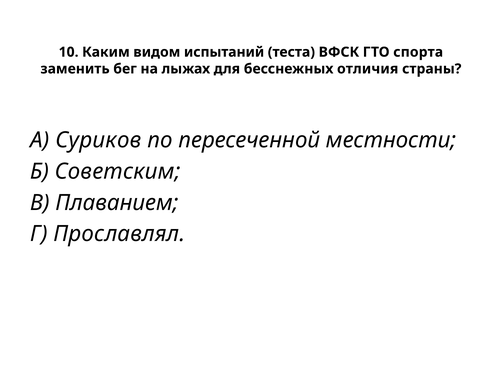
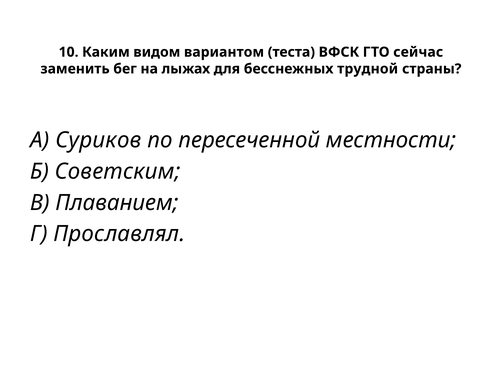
испытаний: испытаний -> вариантом (224, 52)
спорта: спорта -> сейчас (418, 52)
отличия: отличия -> трудной (368, 69)
